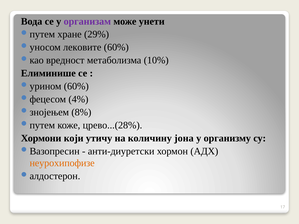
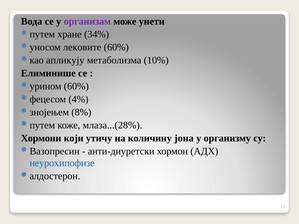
29%: 29% -> 34% (97, 34)
вредност: вредност -> апликују (65, 60)
црево...(28%: црево...(28% -> млаза...(28% (112, 125)
неурохипофизе colour: orange -> blue (62, 163)
